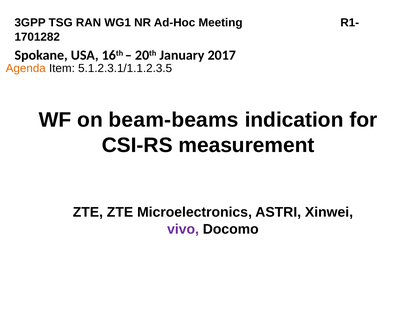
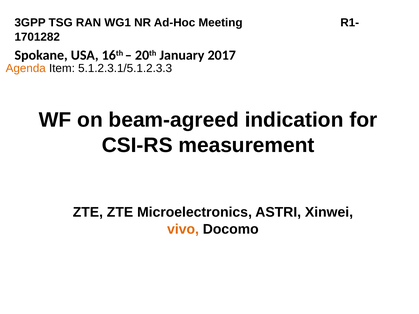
5.1.2.3.1/1.1.2.3.5: 5.1.2.3.1/1.1.2.3.5 -> 5.1.2.3.1/5.1.2.3.3 (125, 68)
beam-beams: beam-beams -> beam-agreed (174, 120)
vivo colour: purple -> orange (183, 229)
